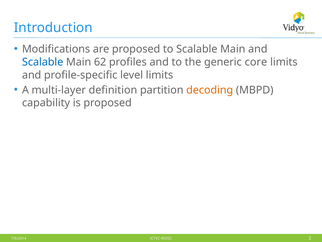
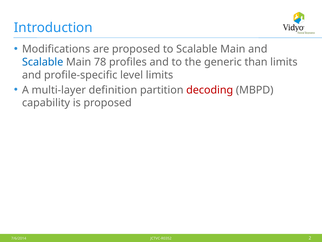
62: 62 -> 78 (100, 62)
core: core -> than (256, 62)
decoding colour: orange -> red (210, 90)
